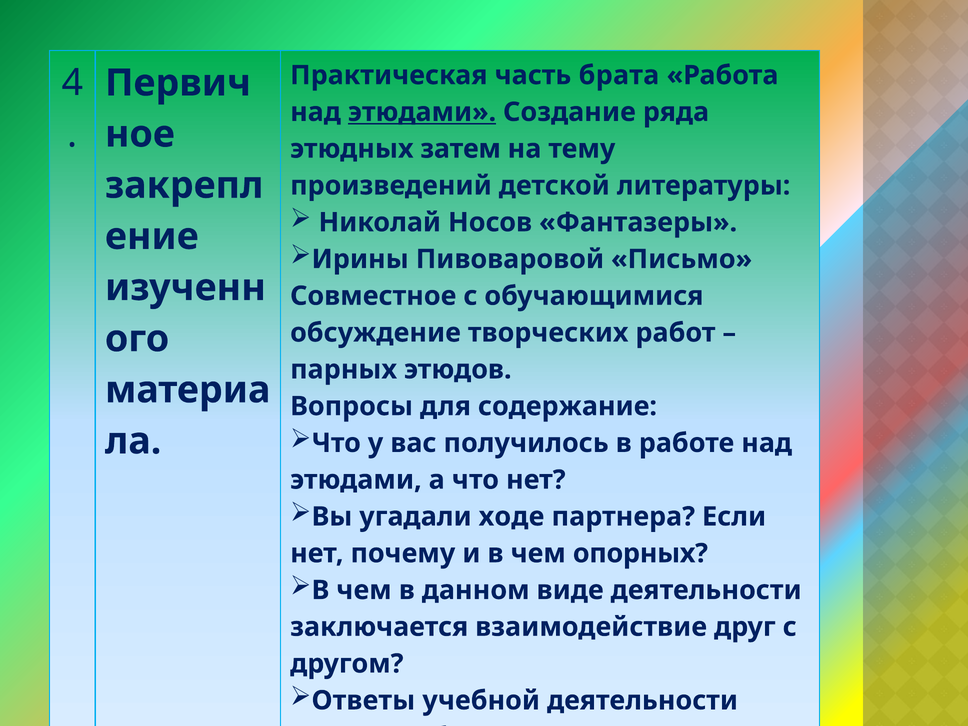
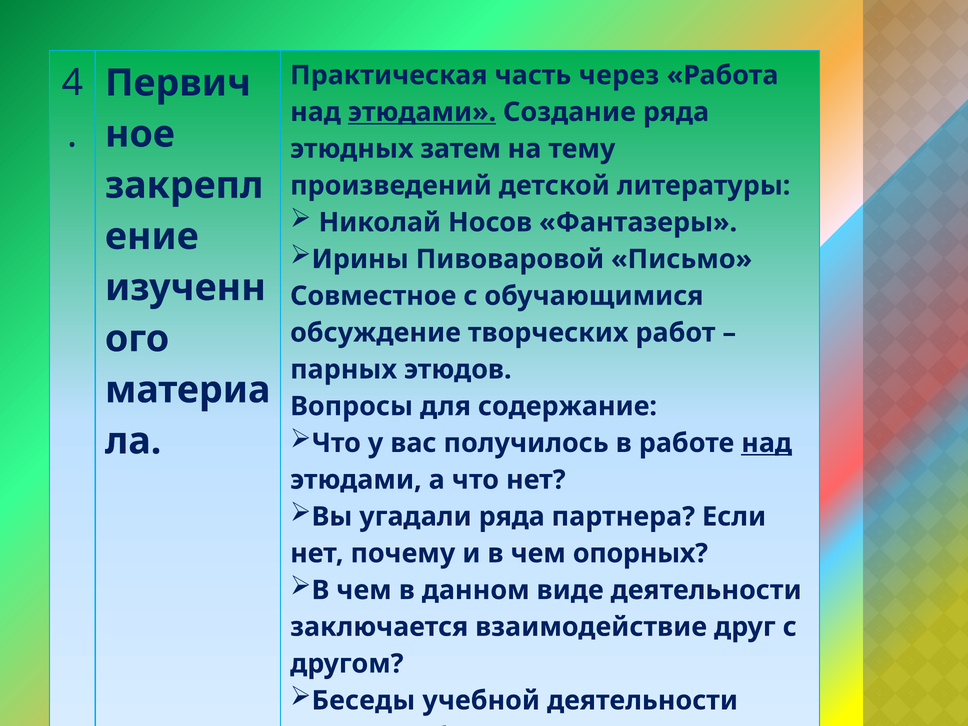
брата: брата -> через (619, 75)
над underline: none -> present (767, 443)
угадали ходе: ходе -> ряда (512, 517)
Ответы: Ответы -> Беседы (363, 701)
